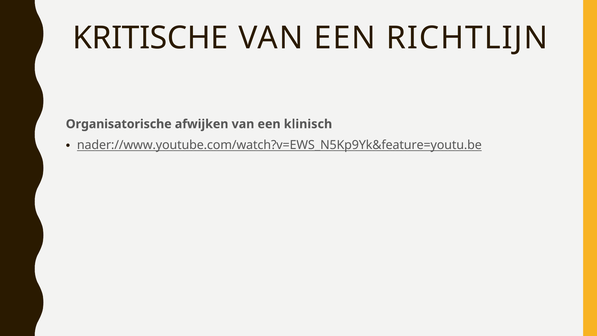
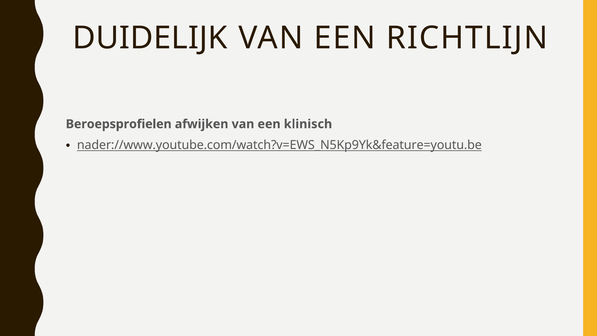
KRITISCHE: KRITISCHE -> DUIDELIJK (150, 38)
Organisatorische: Organisatorische -> Beroepsprofielen (119, 124)
